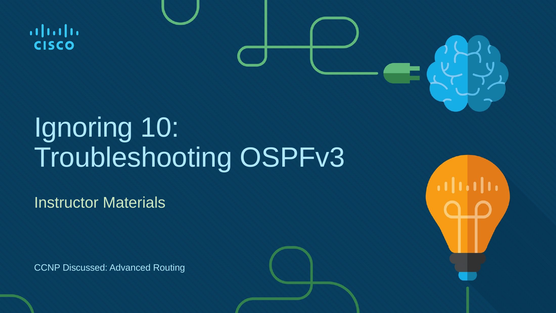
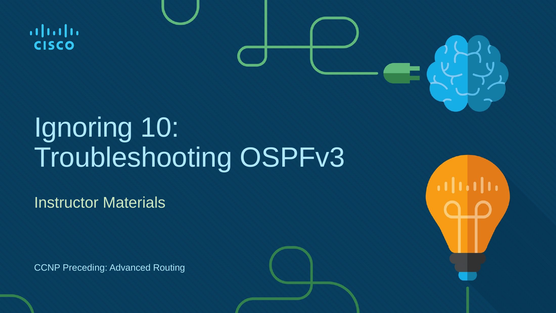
Discussed: Discussed -> Preceding (85, 268)
